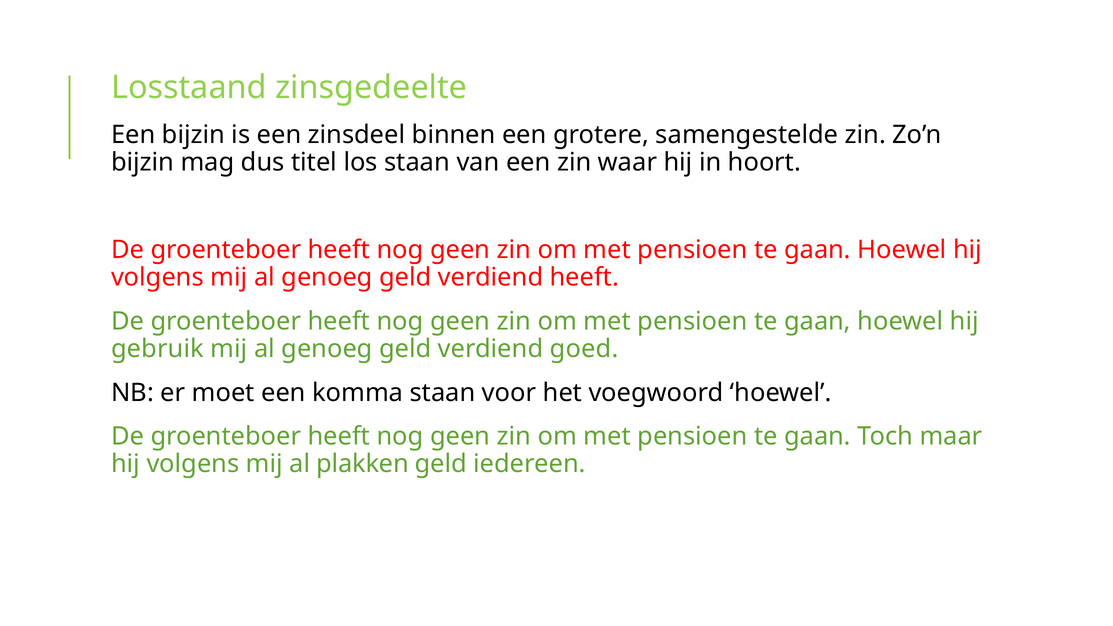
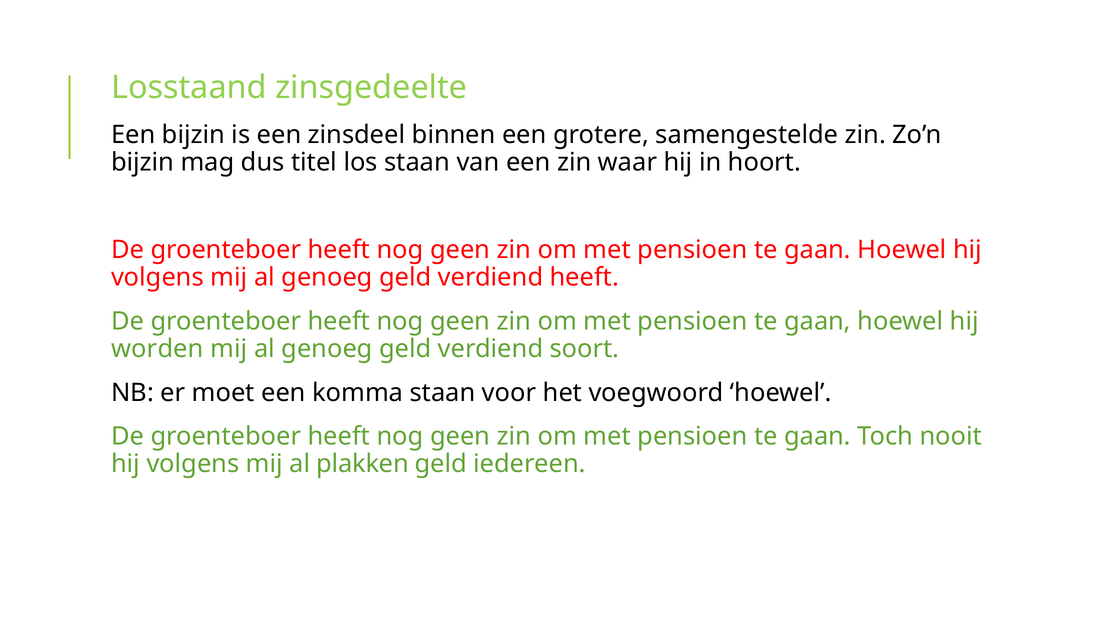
gebruik: gebruik -> worden (157, 349)
goed: goed -> soort (584, 349)
maar: maar -> nooit (951, 436)
